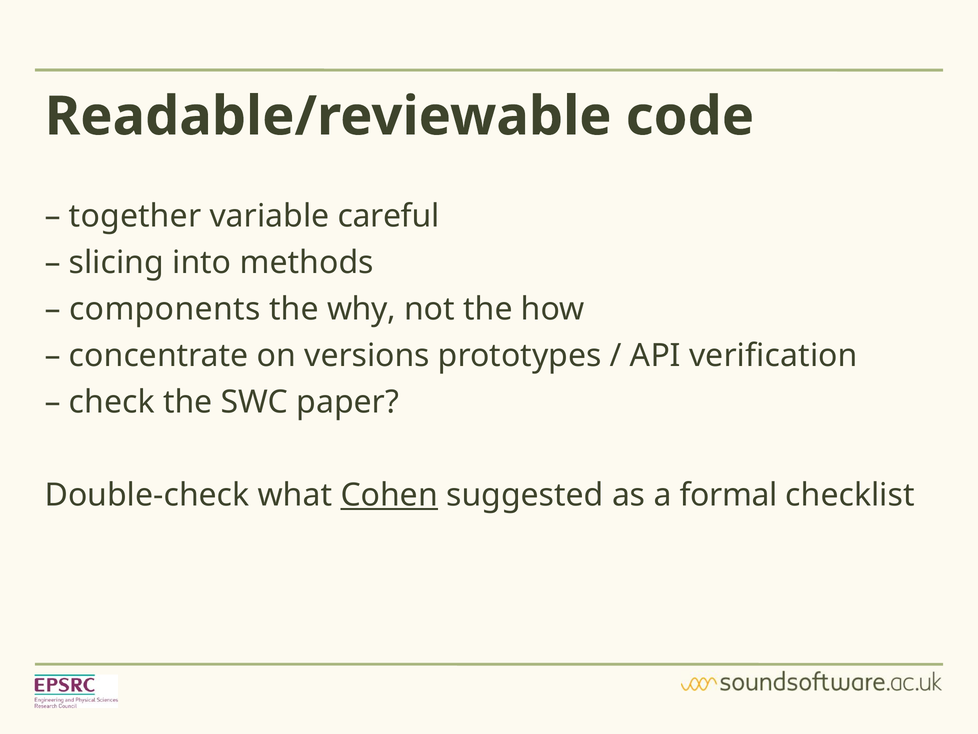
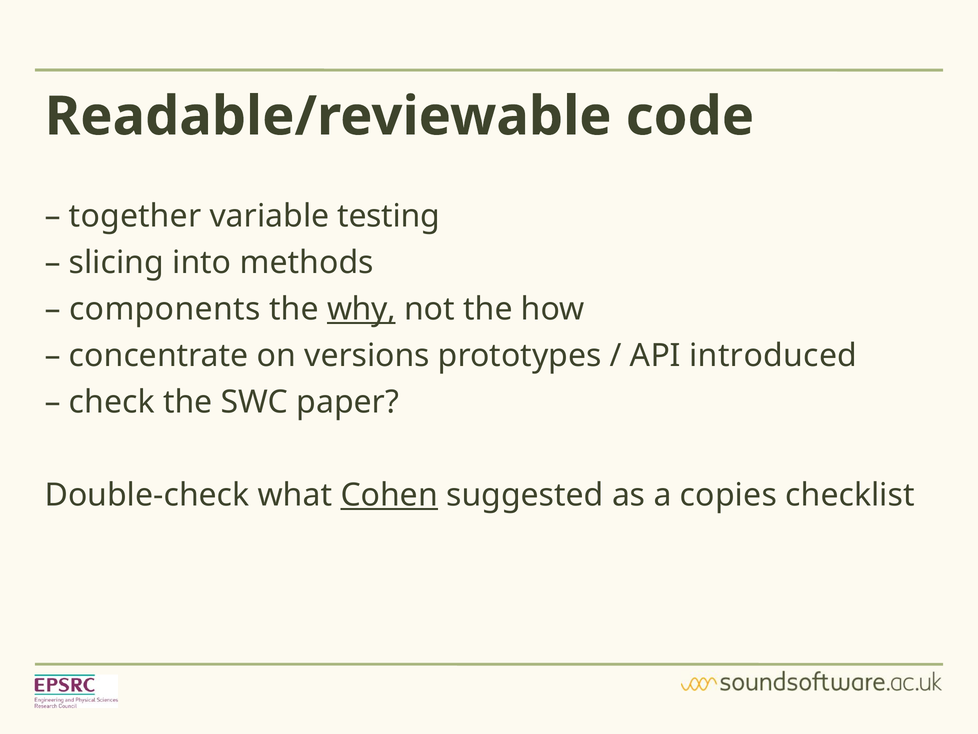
careful: careful -> testing (389, 216)
why underline: none -> present (362, 309)
verification: verification -> introduced (773, 355)
formal: formal -> copies (728, 495)
